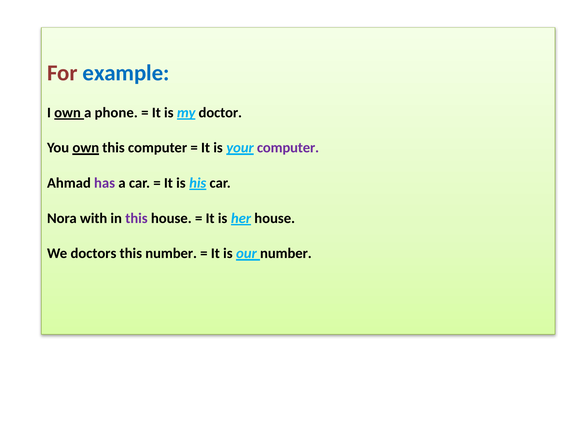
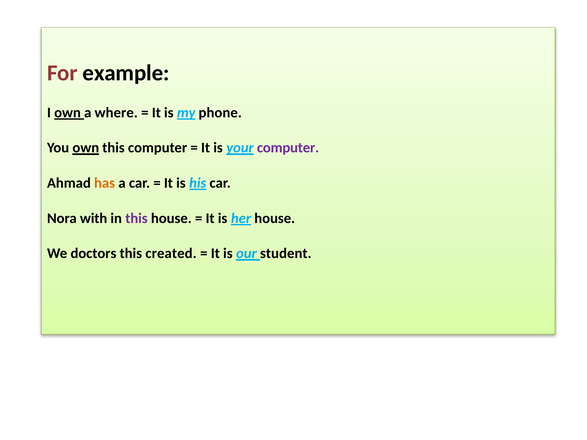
example colour: blue -> black (126, 73)
phone: phone -> where (116, 113)
doctor: doctor -> phone (220, 113)
has colour: purple -> orange (105, 183)
this number: number -> created (171, 254)
our number: number -> student (286, 254)
